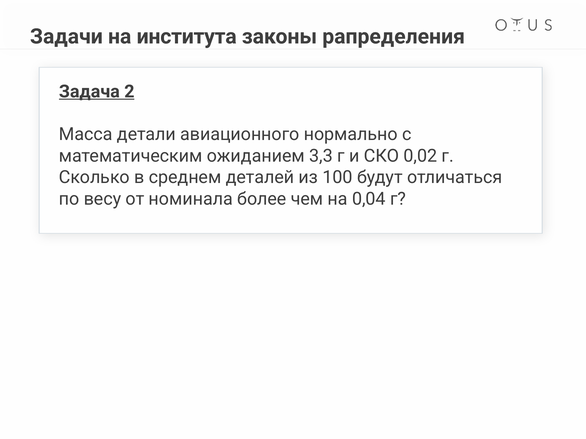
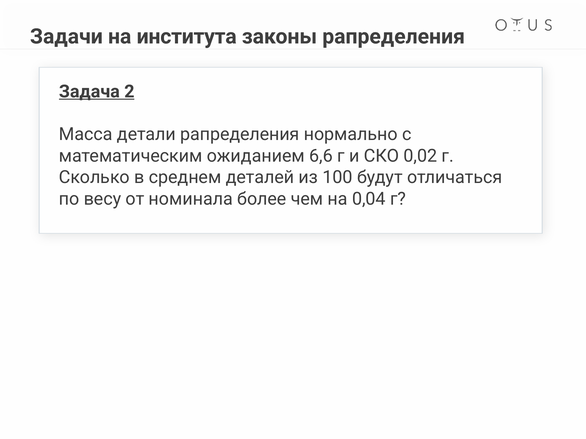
детали авиационного: авиационного -> рапределения (240, 135)
3,3: 3,3 -> 6,6 (321, 156)
